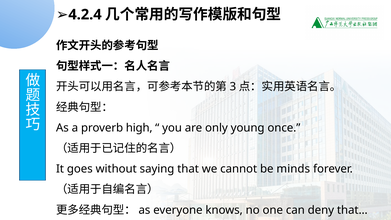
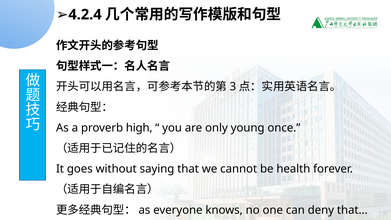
minds: minds -> health (293, 169)
